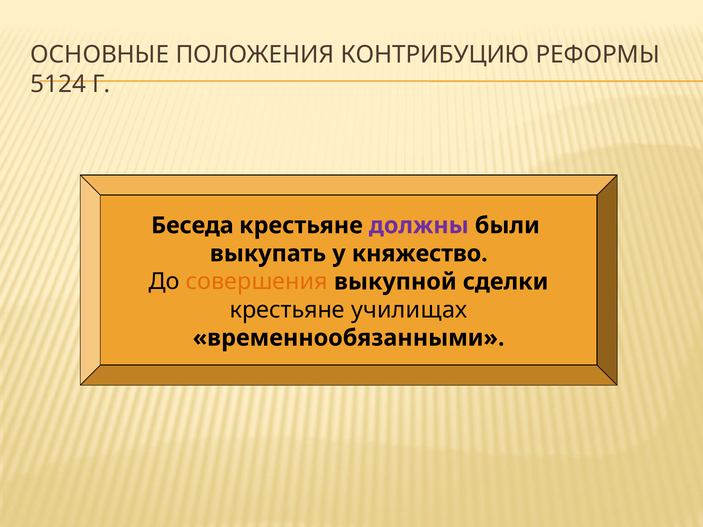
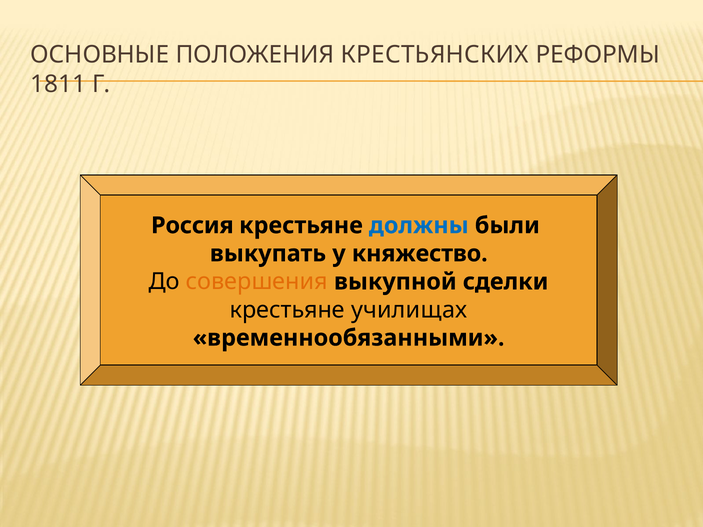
КОНТРИБУЦИЮ: КОНТРИБУЦИЮ -> КРЕСТЬЯНСКИХ (435, 55)
5124: 5124 -> 1811 (58, 84)
Беседа: Беседа -> Россия (192, 226)
должны colour: purple -> blue (419, 226)
